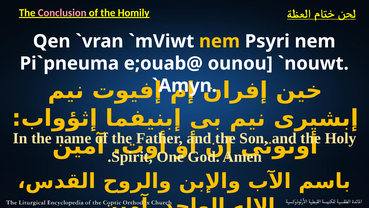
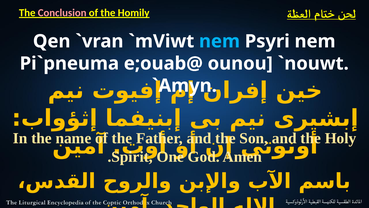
nem colour: yellow -> light blue (219, 41)
